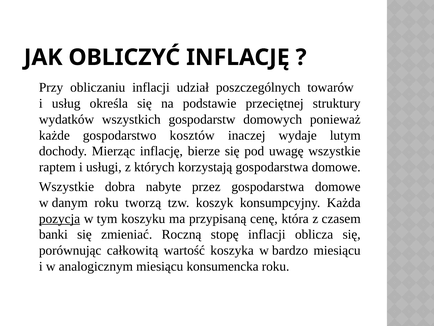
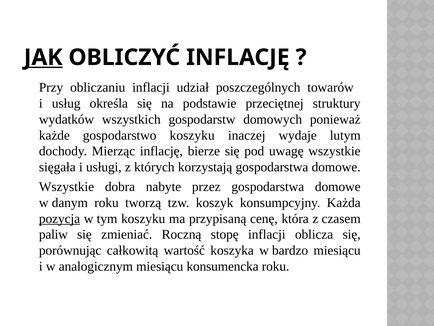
JAK underline: none -> present (43, 57)
gospodarstwo kosztów: kosztów -> koszyku (192, 135)
raptem: raptem -> sięgała (57, 167)
banki: banki -> paliw (53, 234)
